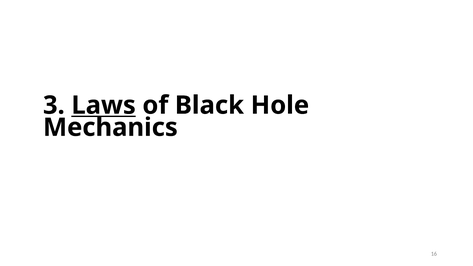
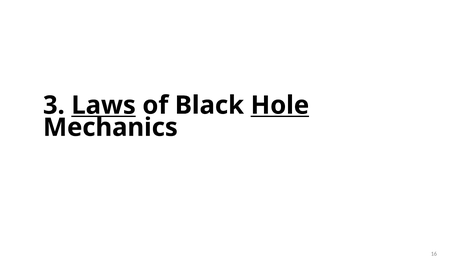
Hole underline: none -> present (280, 105)
